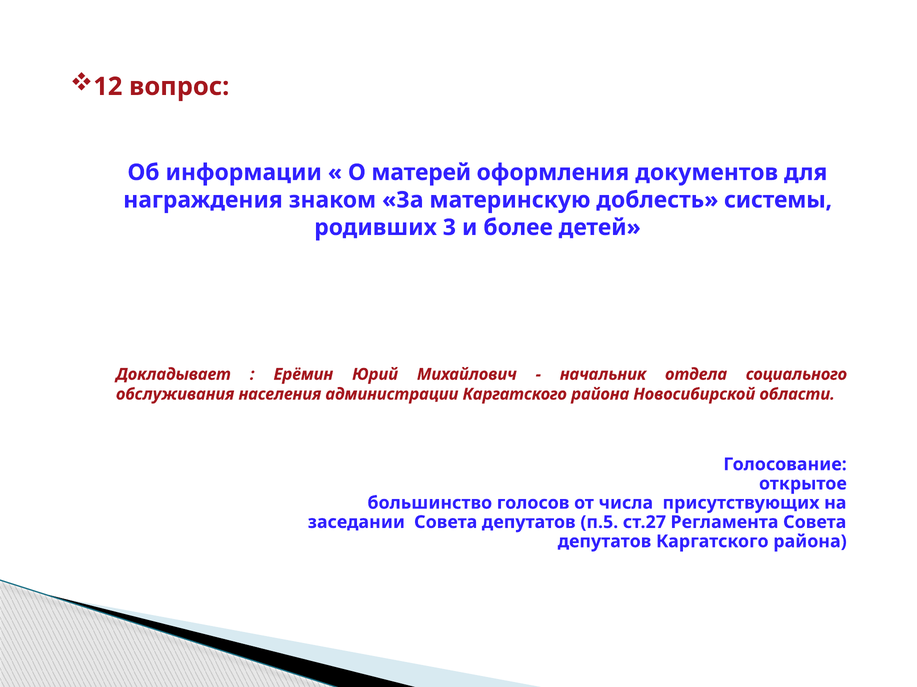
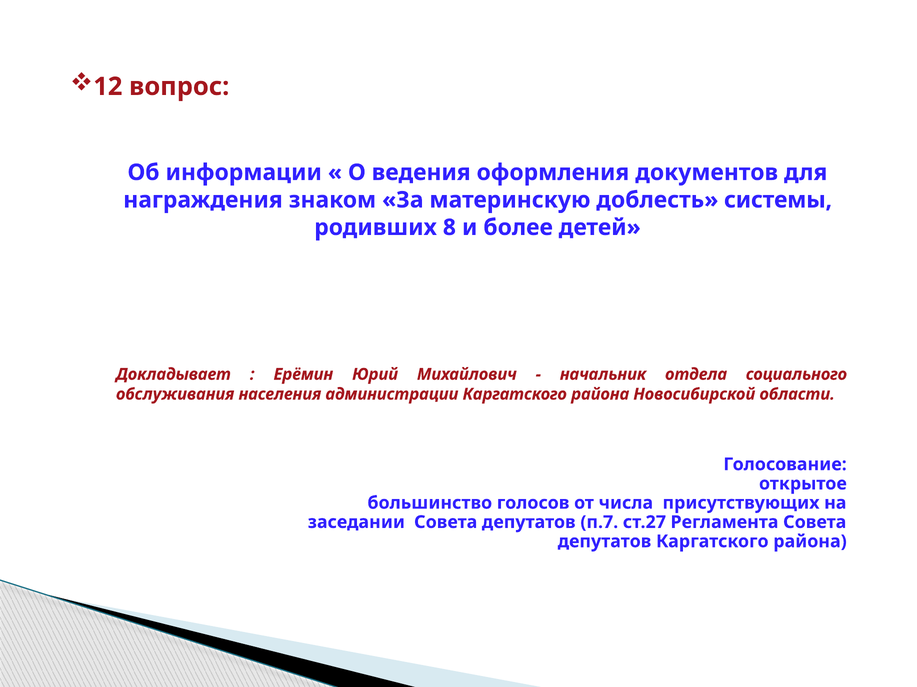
матерей: матерей -> ведения (421, 173)
3: 3 -> 8 (449, 228)
п.5: п.5 -> п.7 (599, 523)
